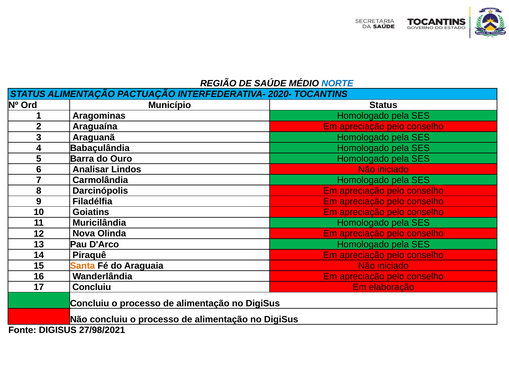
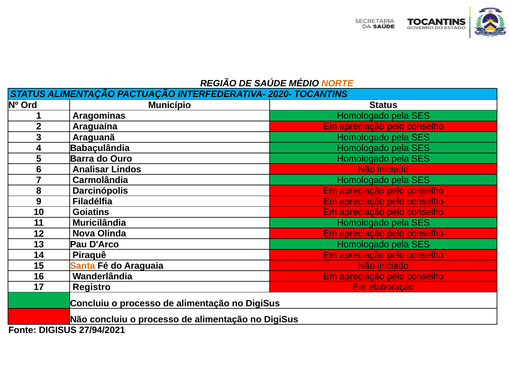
NORTE colour: blue -> orange (337, 83)
17 Concluiu: Concluiu -> Registro (92, 288)
27/98/2021: 27/98/2021 -> 27/94/2021 (102, 331)
